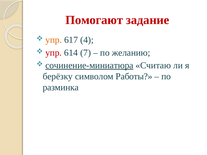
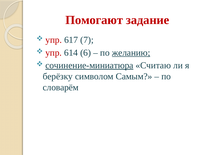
упр colour: orange -> red (54, 40)
4: 4 -> 7 (87, 40)
7: 7 -> 6 (86, 53)
желанию underline: none -> present (131, 53)
Работы: Работы -> Самым (134, 77)
разминка: разминка -> словарём (61, 88)
